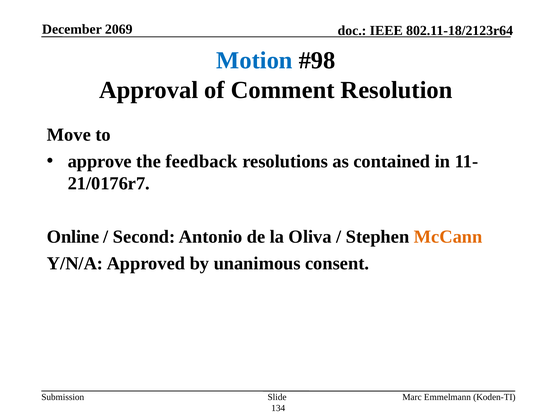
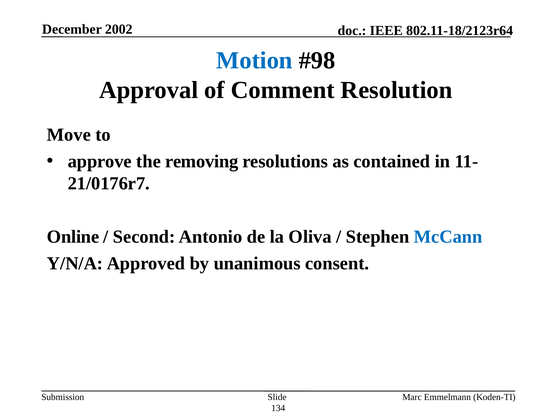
2069: 2069 -> 2002 (119, 29)
feedback: feedback -> removing (202, 161)
McCann colour: orange -> blue (448, 237)
